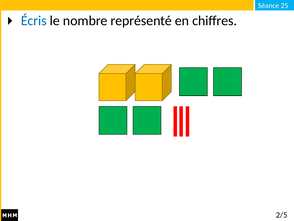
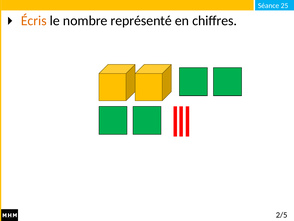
Écris colour: blue -> orange (34, 21)
